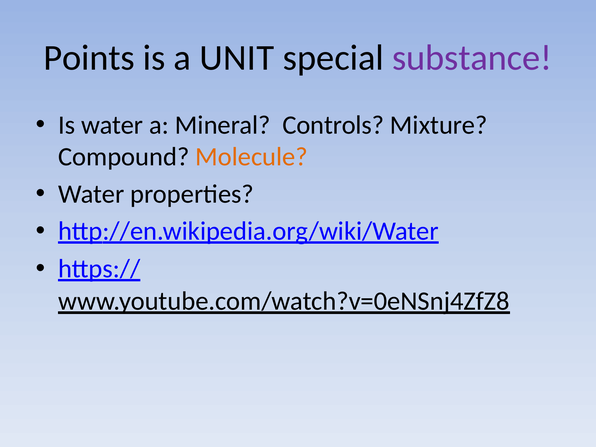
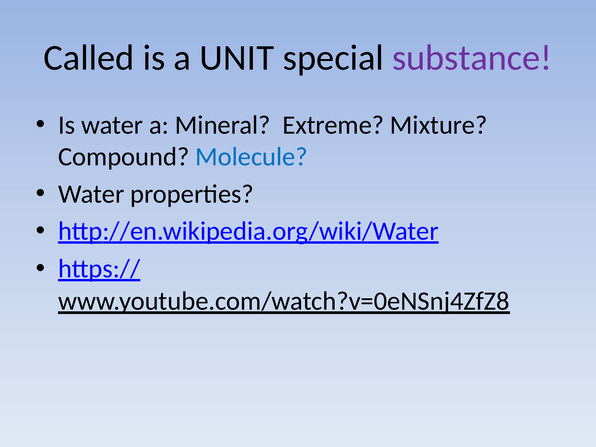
Points: Points -> Called (89, 58)
Controls: Controls -> Extreme (333, 125)
Molecule colour: orange -> blue (251, 157)
